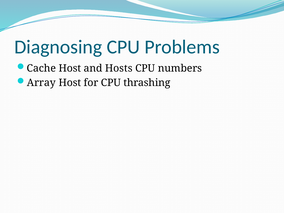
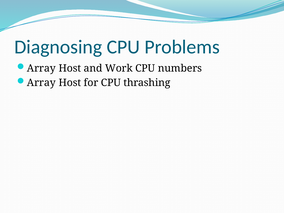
Cache: Cache -> Array (41, 68)
Hosts: Hosts -> Work (119, 68)
